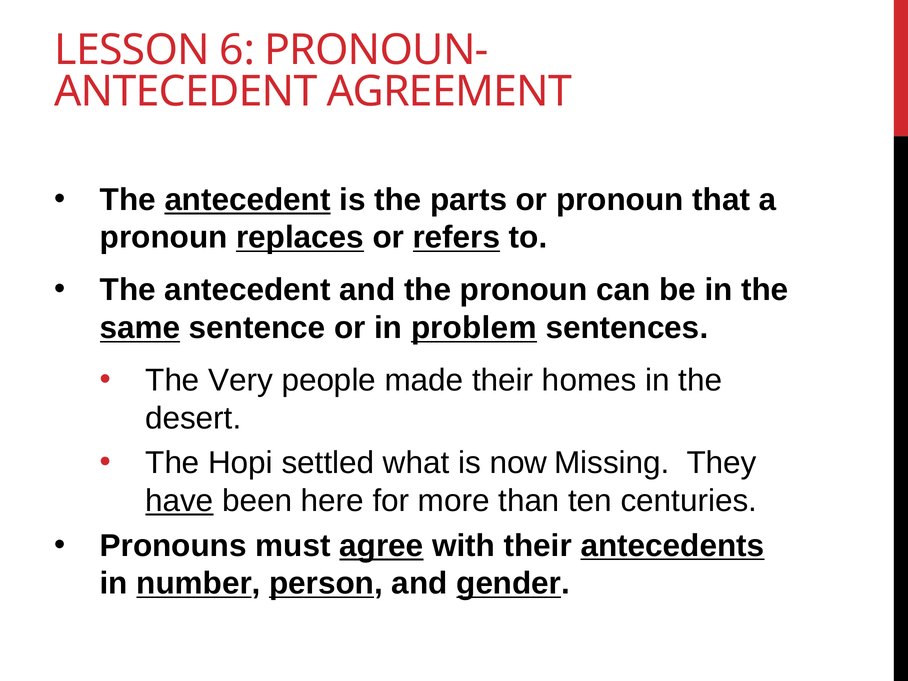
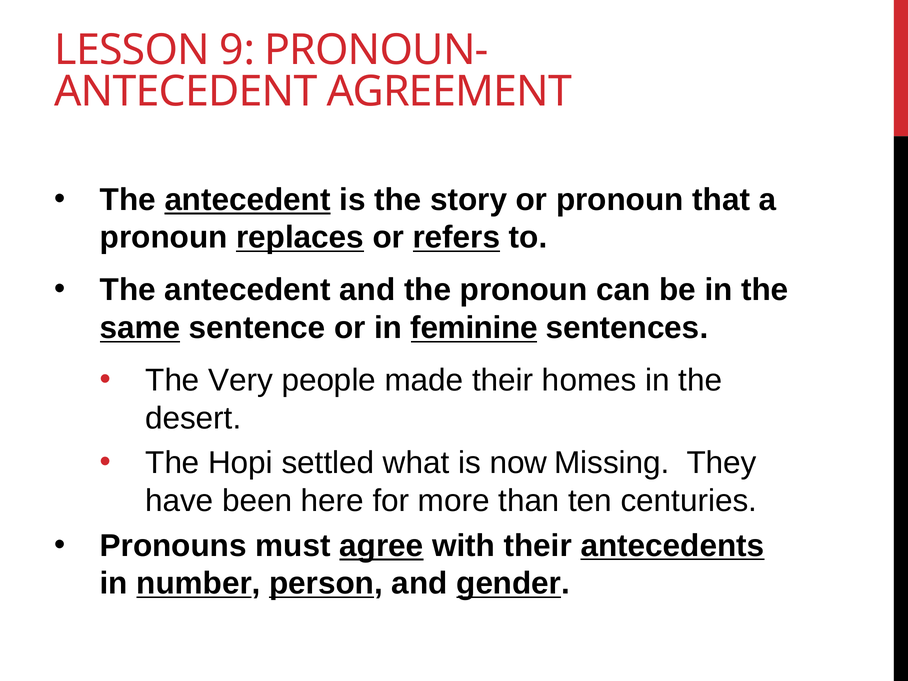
6: 6 -> 9 (237, 50)
parts: parts -> story (469, 200)
problem: problem -> feminine (474, 328)
have underline: present -> none (179, 501)
